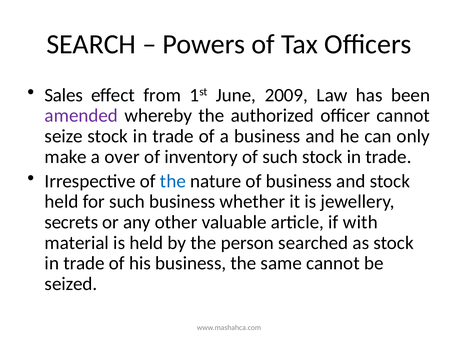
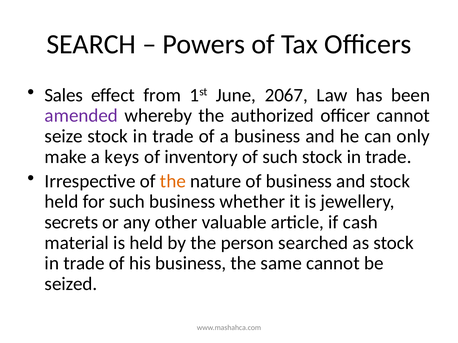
2009: 2009 -> 2067 (286, 95)
over: over -> keys (122, 157)
the colour: blue -> orange (173, 181)
with: with -> cash (360, 223)
